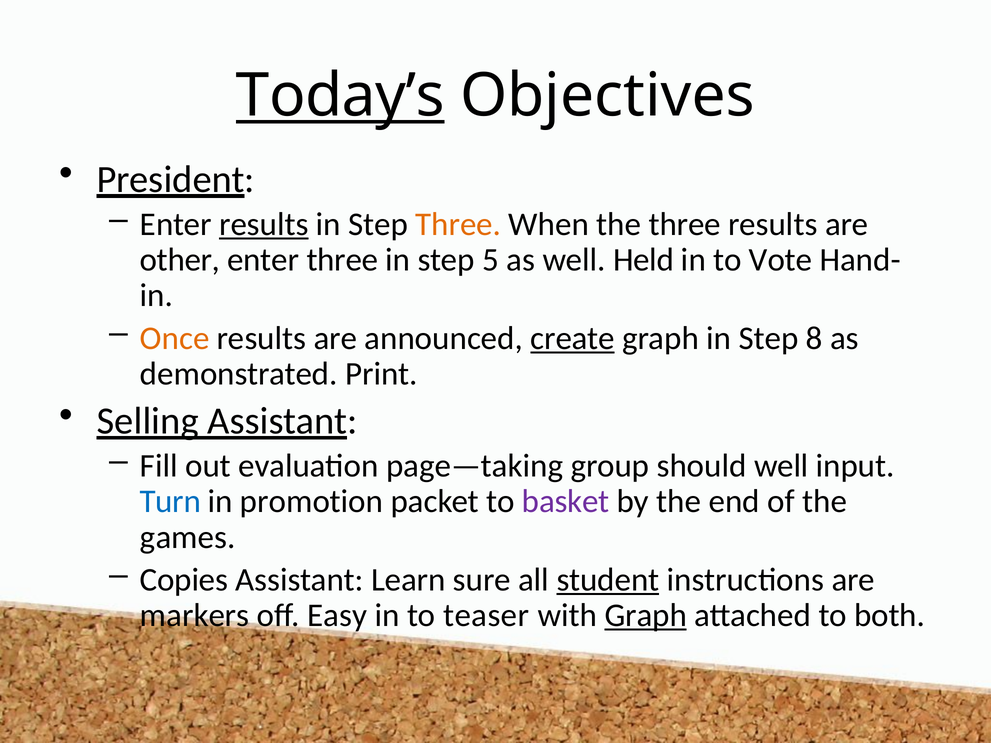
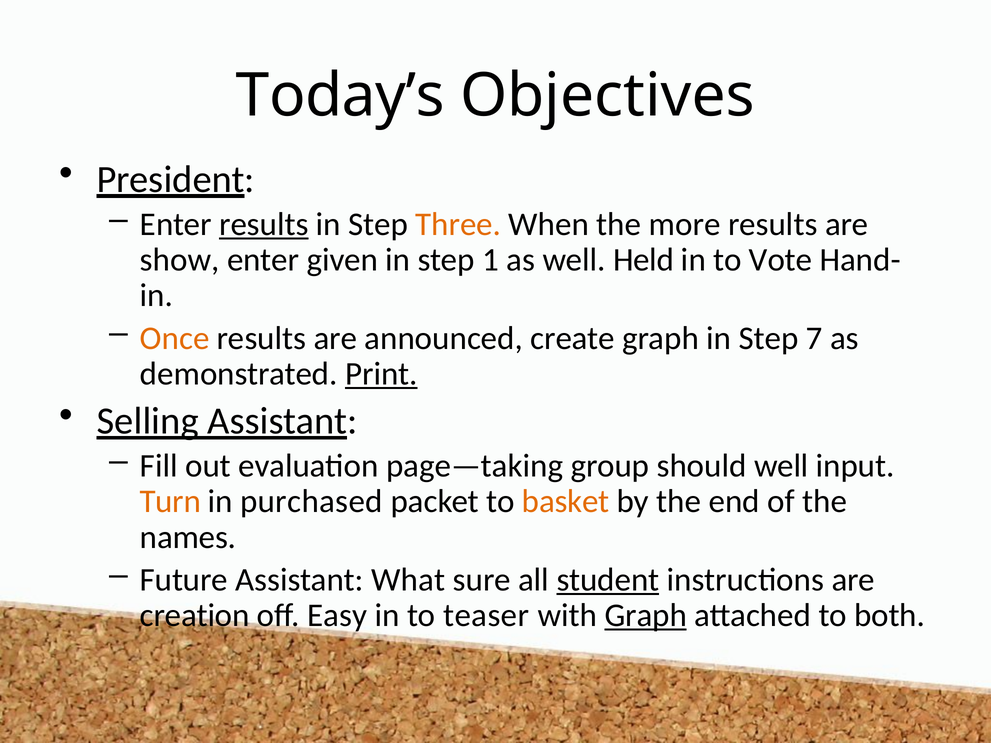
Today’s underline: present -> none (340, 96)
the three: three -> more (685, 224)
other: other -> show (180, 260)
enter three: three -> given (342, 260)
5: 5 -> 1 (491, 260)
create underline: present -> none (573, 338)
8: 8 -> 7 (814, 338)
Print underline: none -> present (381, 374)
Turn colour: blue -> orange (170, 502)
promotion: promotion -> purchased (311, 502)
basket colour: purple -> orange (566, 502)
games: games -> names (188, 537)
Copies: Copies -> Future (184, 580)
Learn: Learn -> What (408, 580)
markers: markers -> creation (195, 616)
